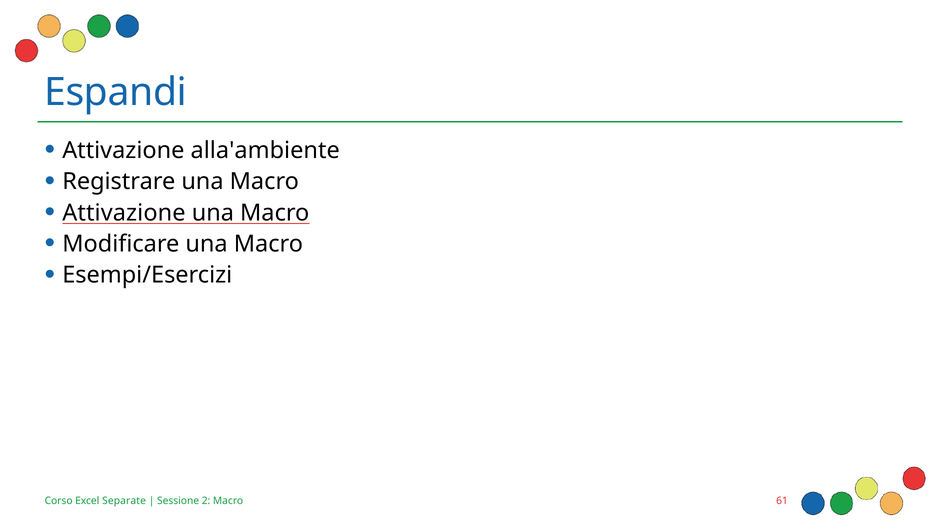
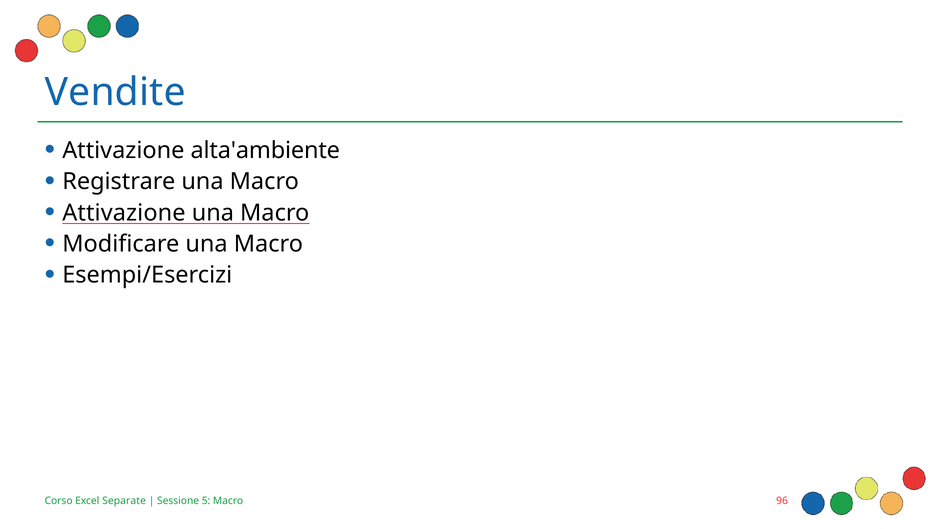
Espandi: Espandi -> Vendite (115, 92)
alla'ambiente: alla'ambiente -> alta'ambiente (265, 150)
2: 2 -> 5 (206, 501)
61: 61 -> 96 (782, 501)
